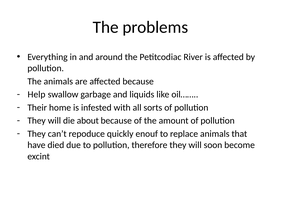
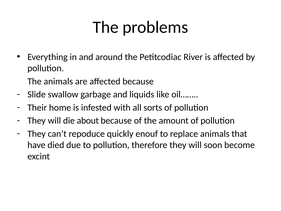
Help: Help -> Slide (37, 94)
